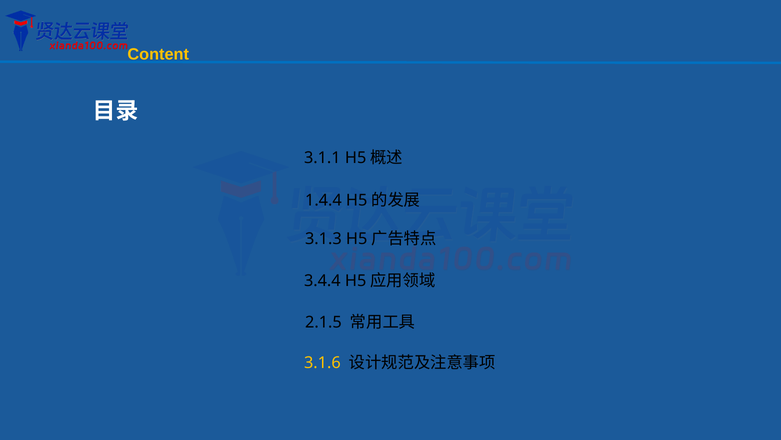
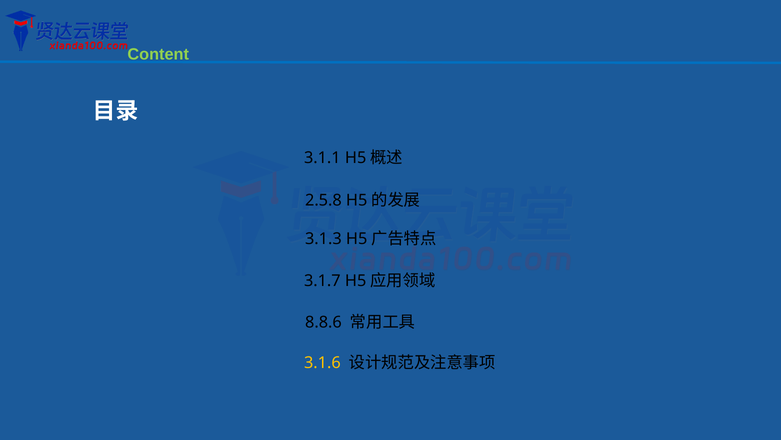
Content colour: yellow -> light green (158, 54)
1.4.4: 1.4.4 -> 2.5.8 (323, 200)
3.4.4: 3.4.4 -> 3.1.7 (322, 281)
2.1.5: 2.1.5 -> 8.8.6 (323, 322)
